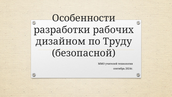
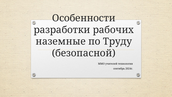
дизайном: дизайном -> наземные (61, 41)
